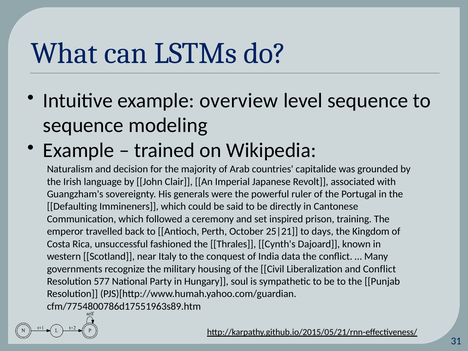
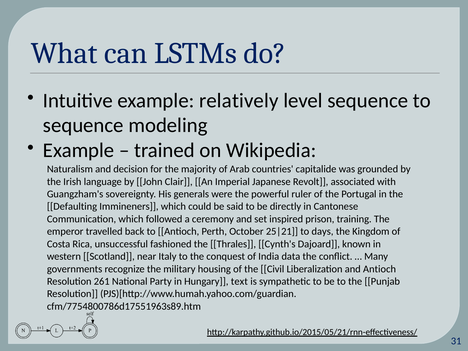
overview: overview -> relatively (239, 100)
and Conflict: Conflict -> Antioch (380, 269)
577: 577 -> 261 (102, 281)
soul: soul -> text (239, 281)
